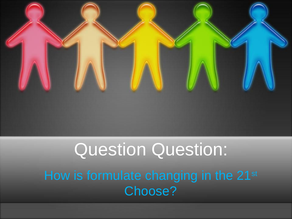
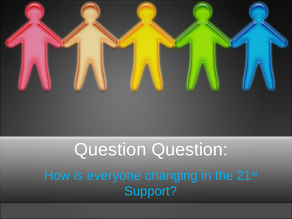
formulate: formulate -> everyone (114, 176)
Choose: Choose -> Support (151, 191)
